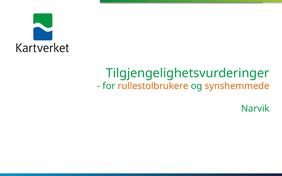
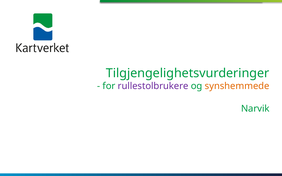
rullestolbrukere colour: orange -> purple (153, 86)
